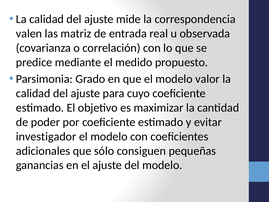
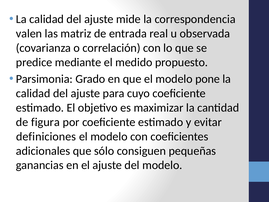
valor: valor -> pone (208, 79)
poder: poder -> figura (45, 122)
investigador: investigador -> definiciones (46, 136)
